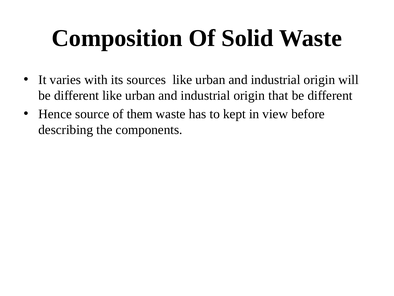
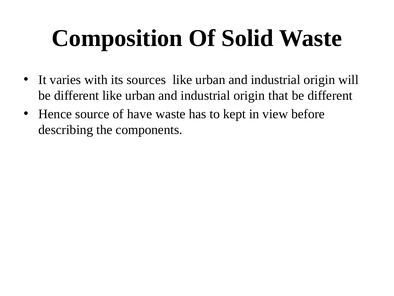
them: them -> have (140, 114)
